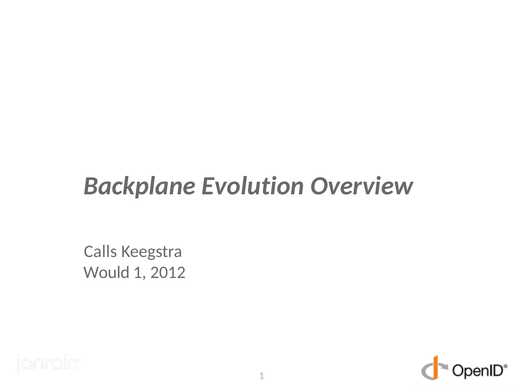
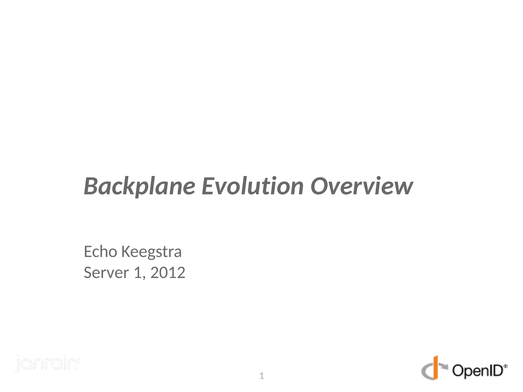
Calls: Calls -> Echo (101, 252)
Would: Would -> Server (106, 273)
